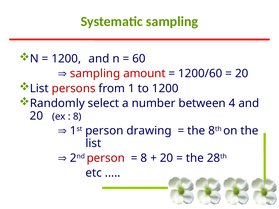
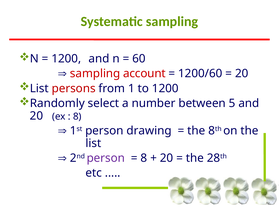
amount: amount -> account (144, 74)
4: 4 -> 5 (232, 103)
person colour: red -> purple (106, 158)
